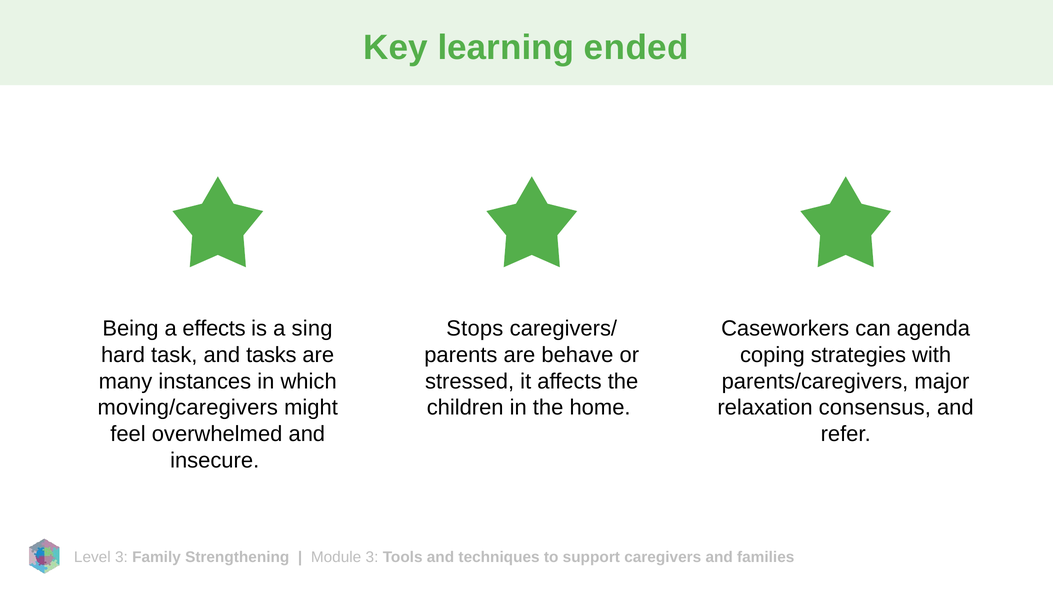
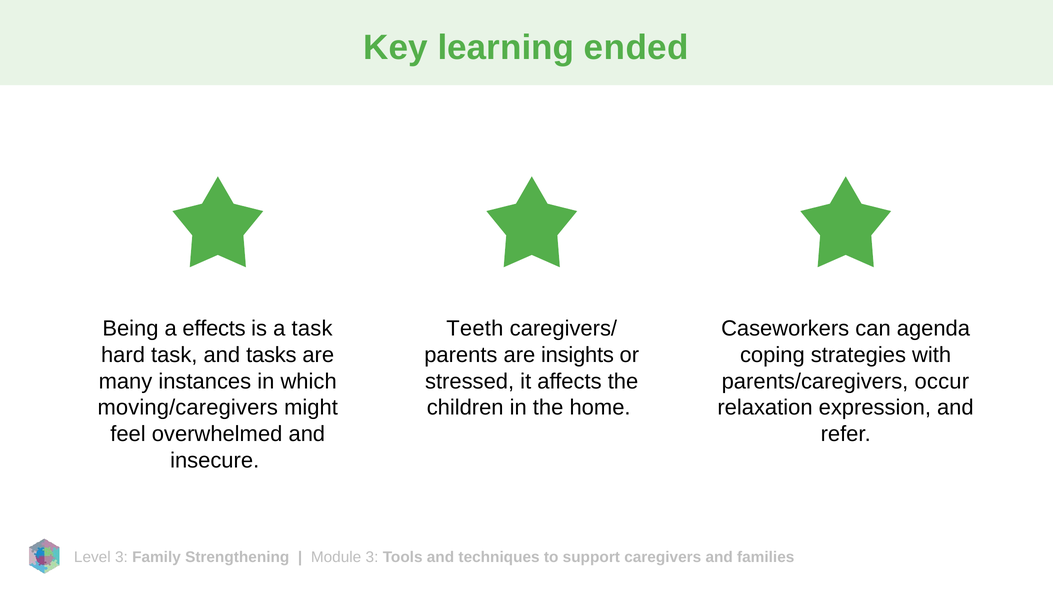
a sing: sing -> task (312, 328)
Stops: Stops -> Teeth (475, 328)
behave: behave -> insights (578, 355)
major: major -> occur (942, 381)
consensus: consensus -> expression (875, 407)
